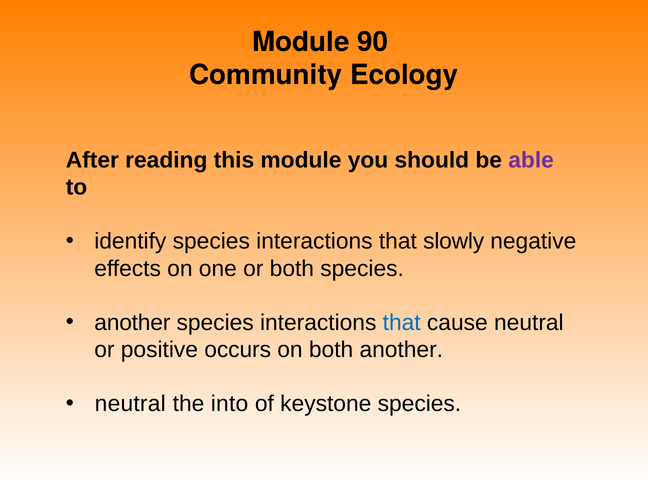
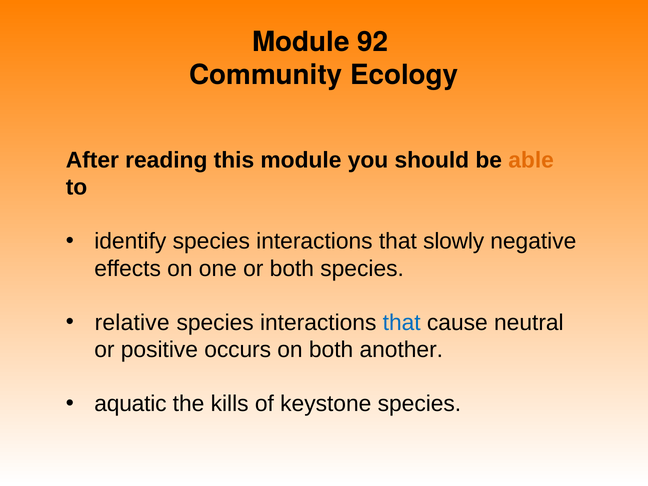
90: 90 -> 92 (373, 42)
able colour: purple -> orange (531, 160)
another: another -> relative (132, 323)
neutral: neutral -> aquatic (130, 404)
into: into -> kills (230, 404)
